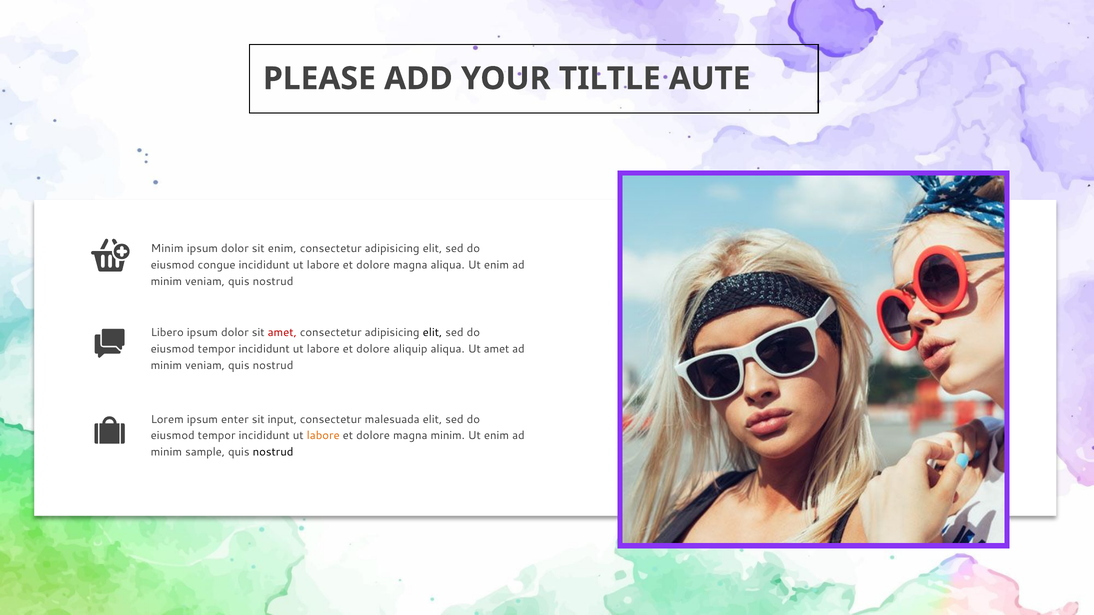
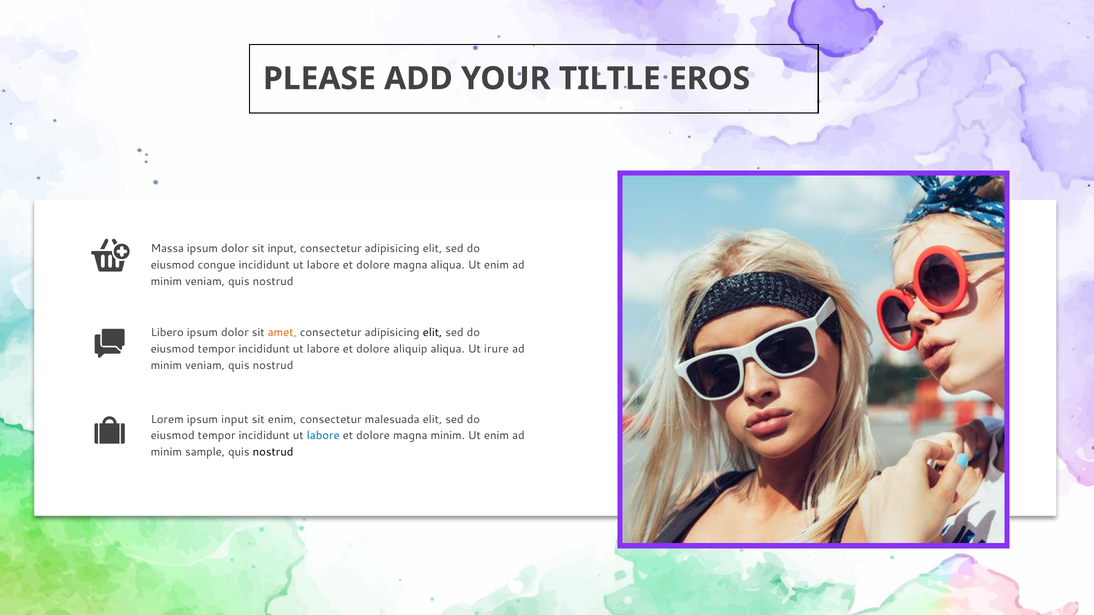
AUTE: AUTE -> EROS (710, 79)
Minim: Minim -> Massa (167, 249)
sit enim: enim -> input (282, 249)
amet colour: red -> orange (282, 333)
Ut amet: amet -> irure (496, 349)
ipsum enter: enter -> input (235, 420)
sit input: input -> enim (282, 420)
labore colour: orange -> blue (323, 436)
